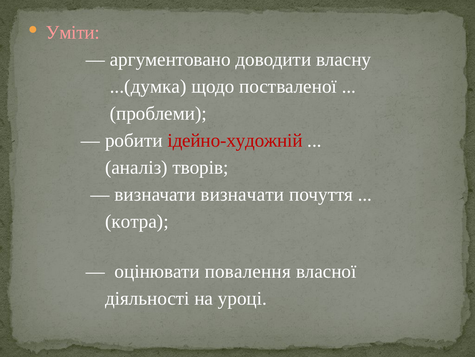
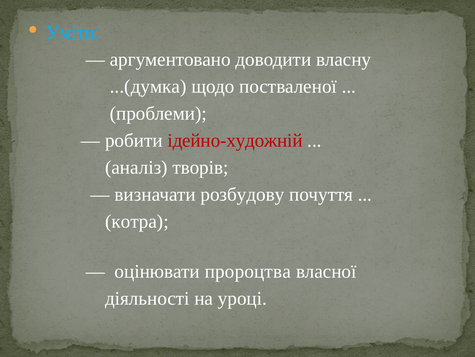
Уміти colour: pink -> light blue (73, 32)
визначати визначати: визначати -> розбудову (242, 194)
повалення: повалення -> пророцтва (248, 271)
